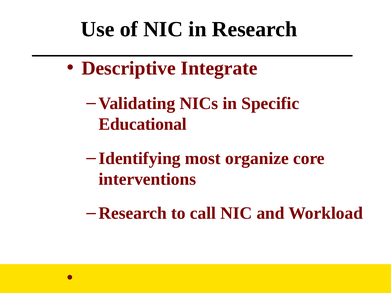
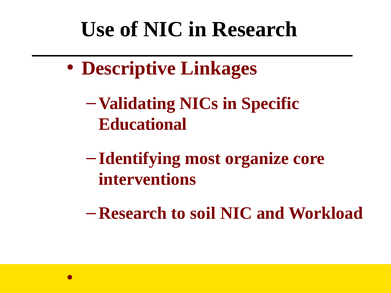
Integrate: Integrate -> Linkages (219, 68)
call: call -> soil (203, 213)
